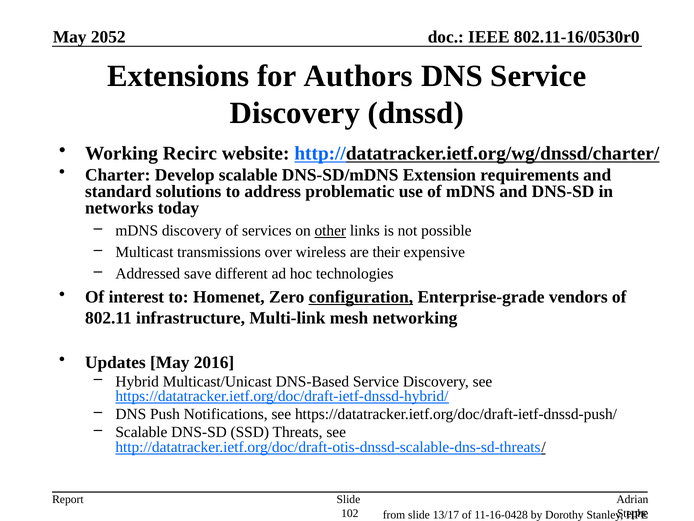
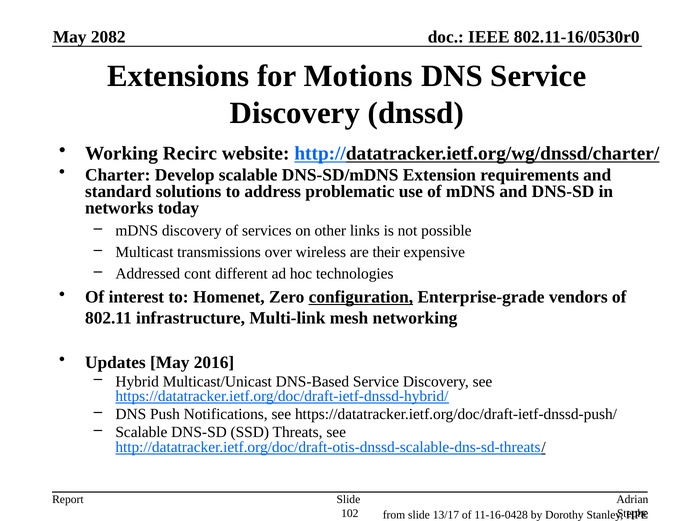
2052: 2052 -> 2082 (108, 37)
Authors: Authors -> Motions (358, 76)
other underline: present -> none (330, 230)
save: save -> cont (198, 274)
